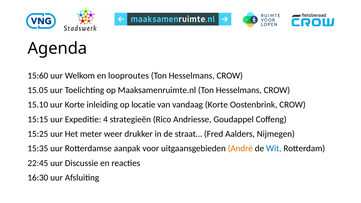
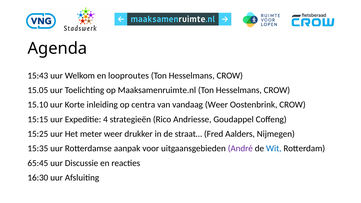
15:60: 15:60 -> 15:43 (38, 76)
locatie: locatie -> centra (143, 105)
vandaag Korte: Korte -> Weer (216, 105)
André colour: orange -> purple (240, 149)
22:45: 22:45 -> 65:45 (38, 163)
